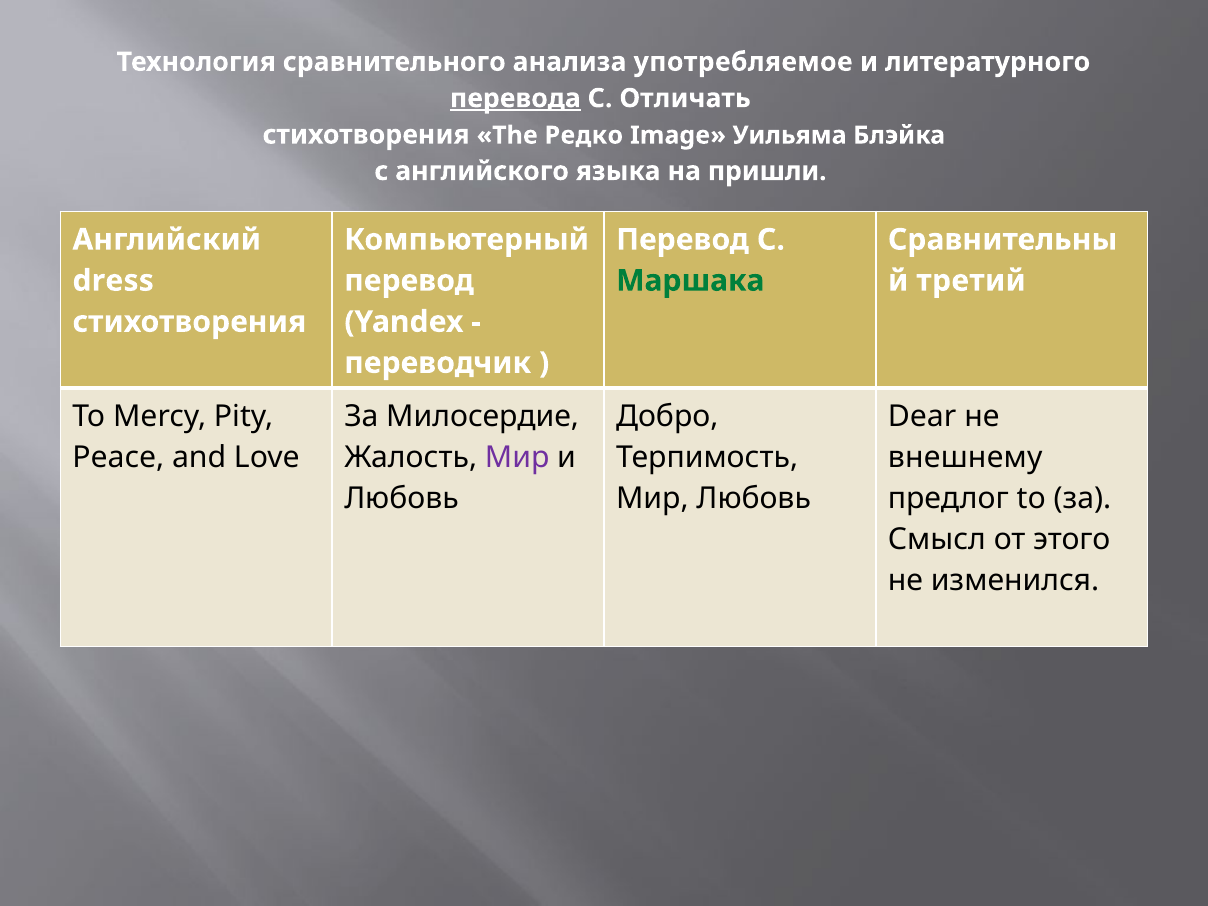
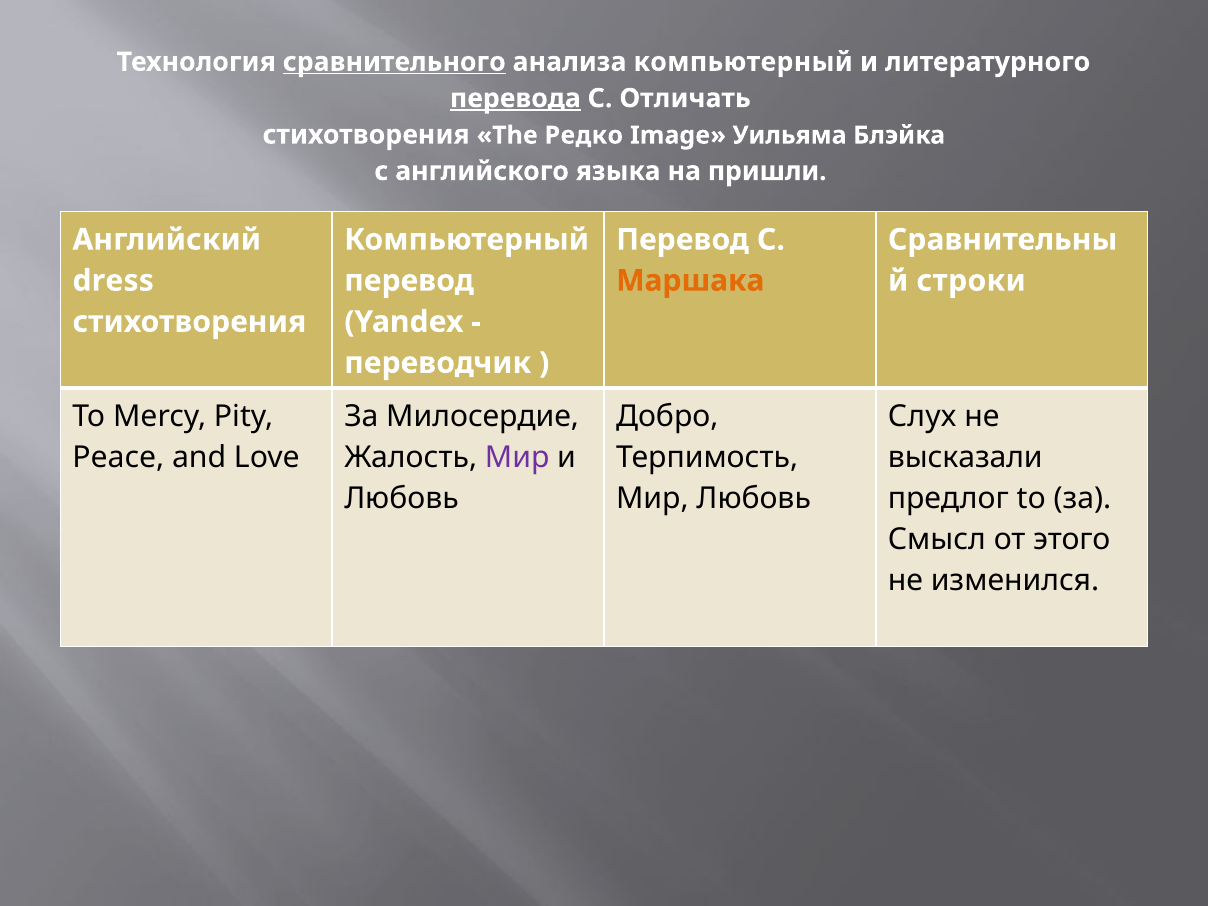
сравнительного underline: none -> present (394, 62)
анализа употребляемое: употребляемое -> компьютерный (743, 62)
Маршака colour: green -> orange (690, 281)
третий: третий -> строки (971, 281)
Dear: Dear -> Слух (922, 416)
внешнему: внешнему -> высказали (965, 457)
